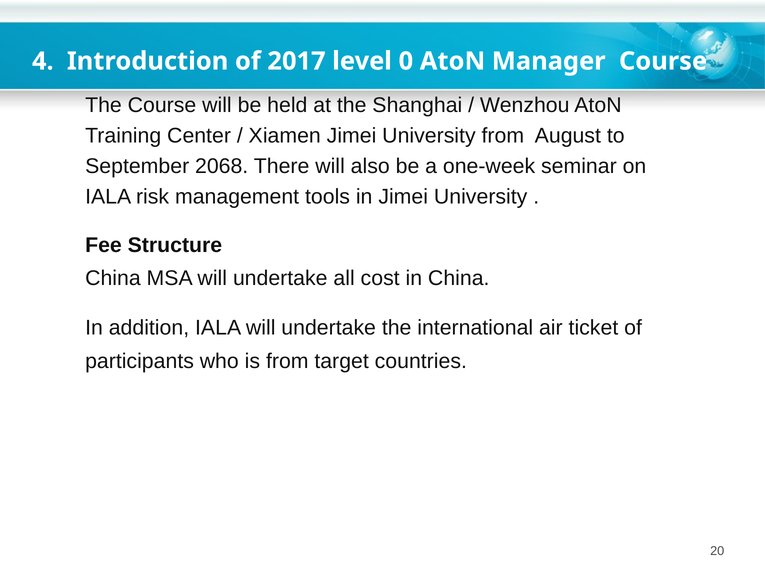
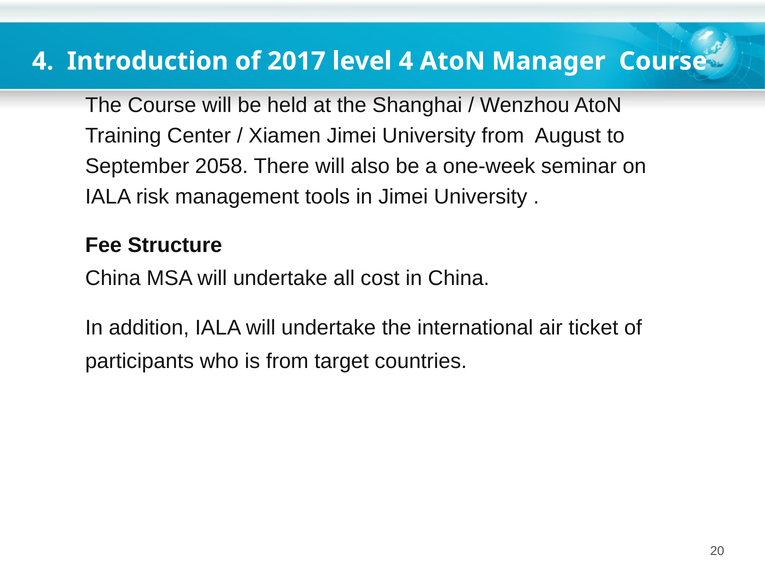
level 0: 0 -> 4 (406, 61)
2068: 2068 -> 2058 (222, 166)
